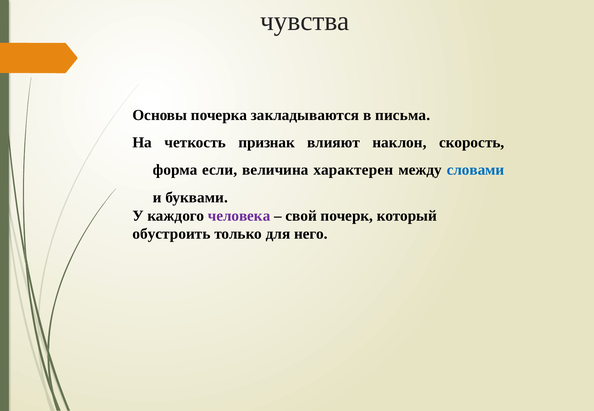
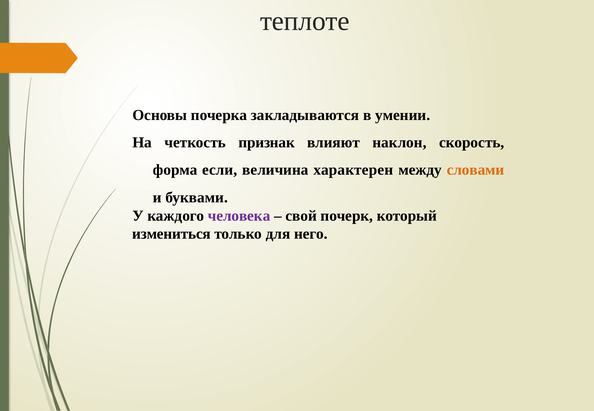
чувства: чувства -> теплоте (305, 21)
письма: письма -> умении (403, 115)
словами colour: blue -> orange (476, 170)
обустроить: обустроить -> измениться (172, 234)
